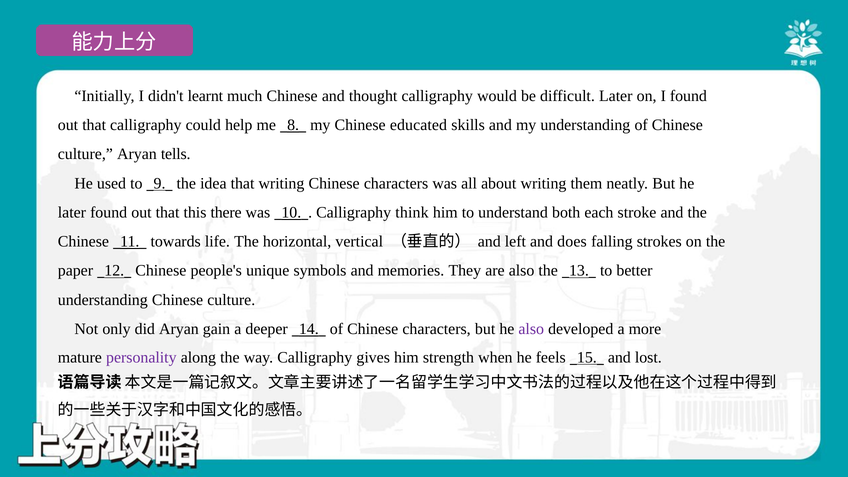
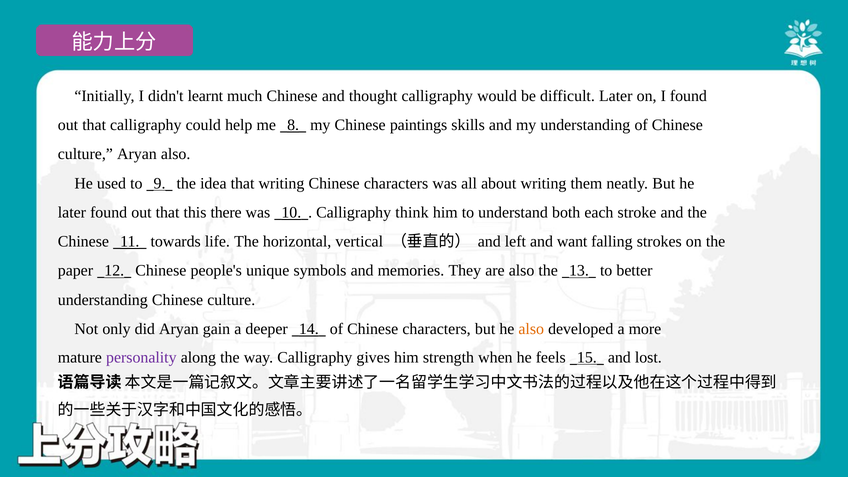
educated: educated -> paintings (419, 125)
Aryan tells: tells -> also (176, 154)
does: does -> want (572, 242)
also colour: purple -> orange (531, 329)
